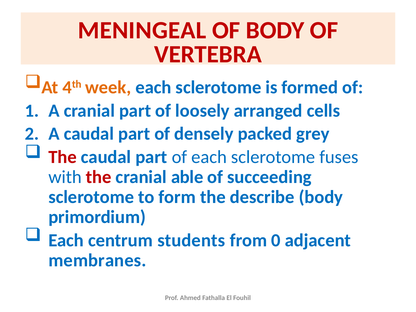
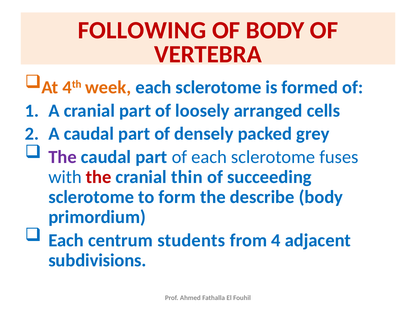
MENINGEAL: MENINGEAL -> FOLLOWING (142, 30)
The colour: red -> purple (63, 157)
able: able -> thin (187, 177)
0: 0 -> 4 (276, 240)
membranes: membranes -> subdivisions (97, 260)
